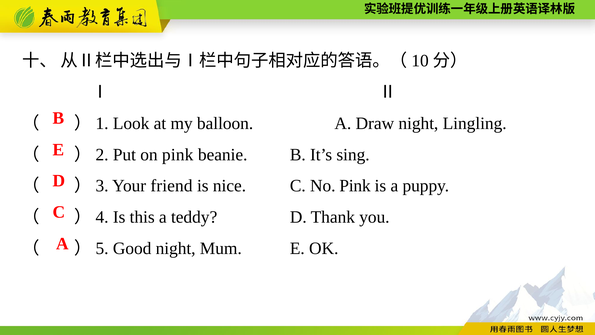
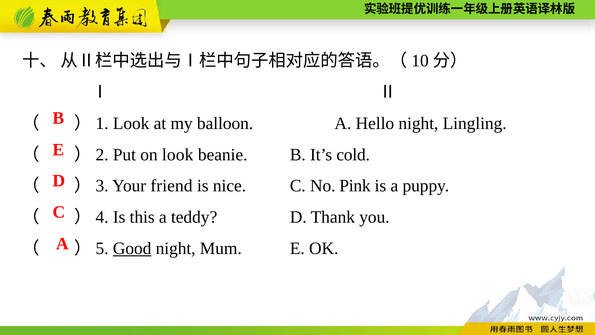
Draw: Draw -> Hello (375, 123)
on pink: pink -> look (178, 154)
sing: sing -> cold (353, 154)
Good underline: none -> present (132, 248)
